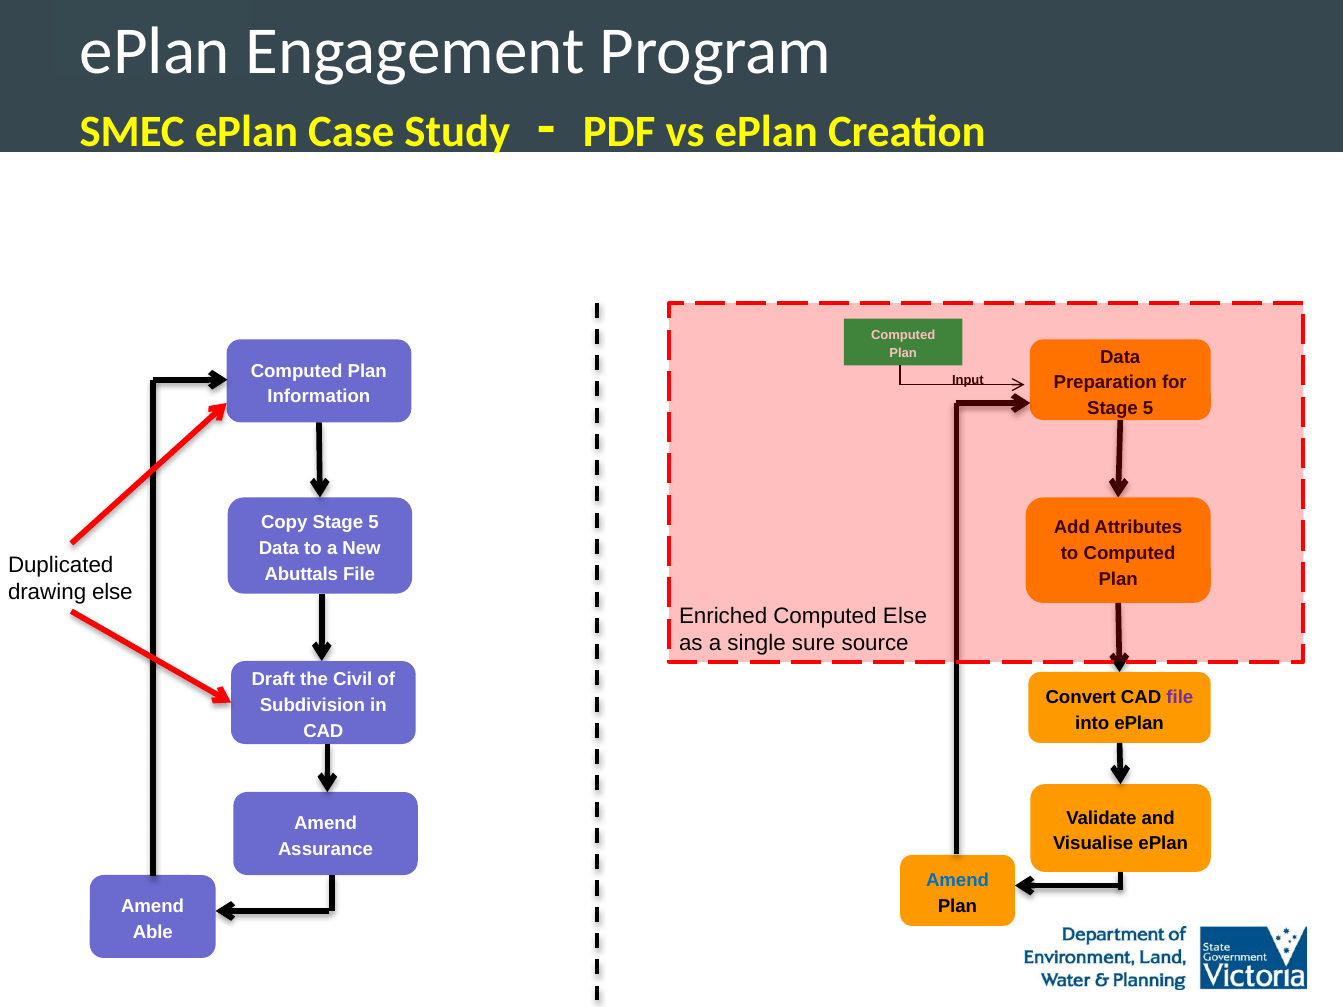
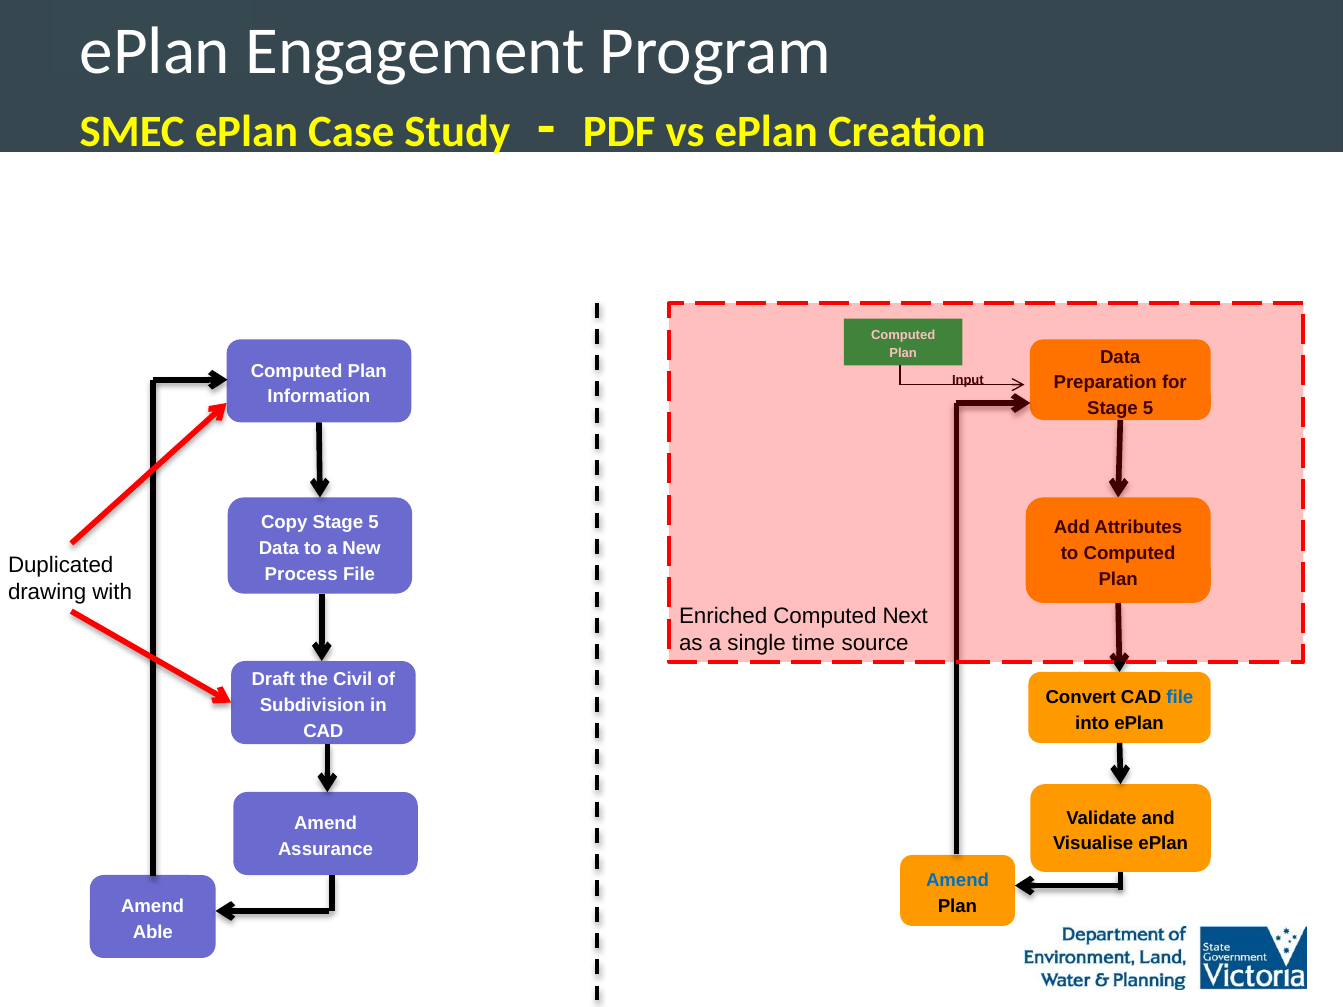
Abuttals: Abuttals -> Process (301, 574)
drawing else: else -> with (112, 592)
Computed Else: Else -> Next (905, 616)
sure: sure -> time (814, 643)
file colour: purple -> blue (1180, 698)
